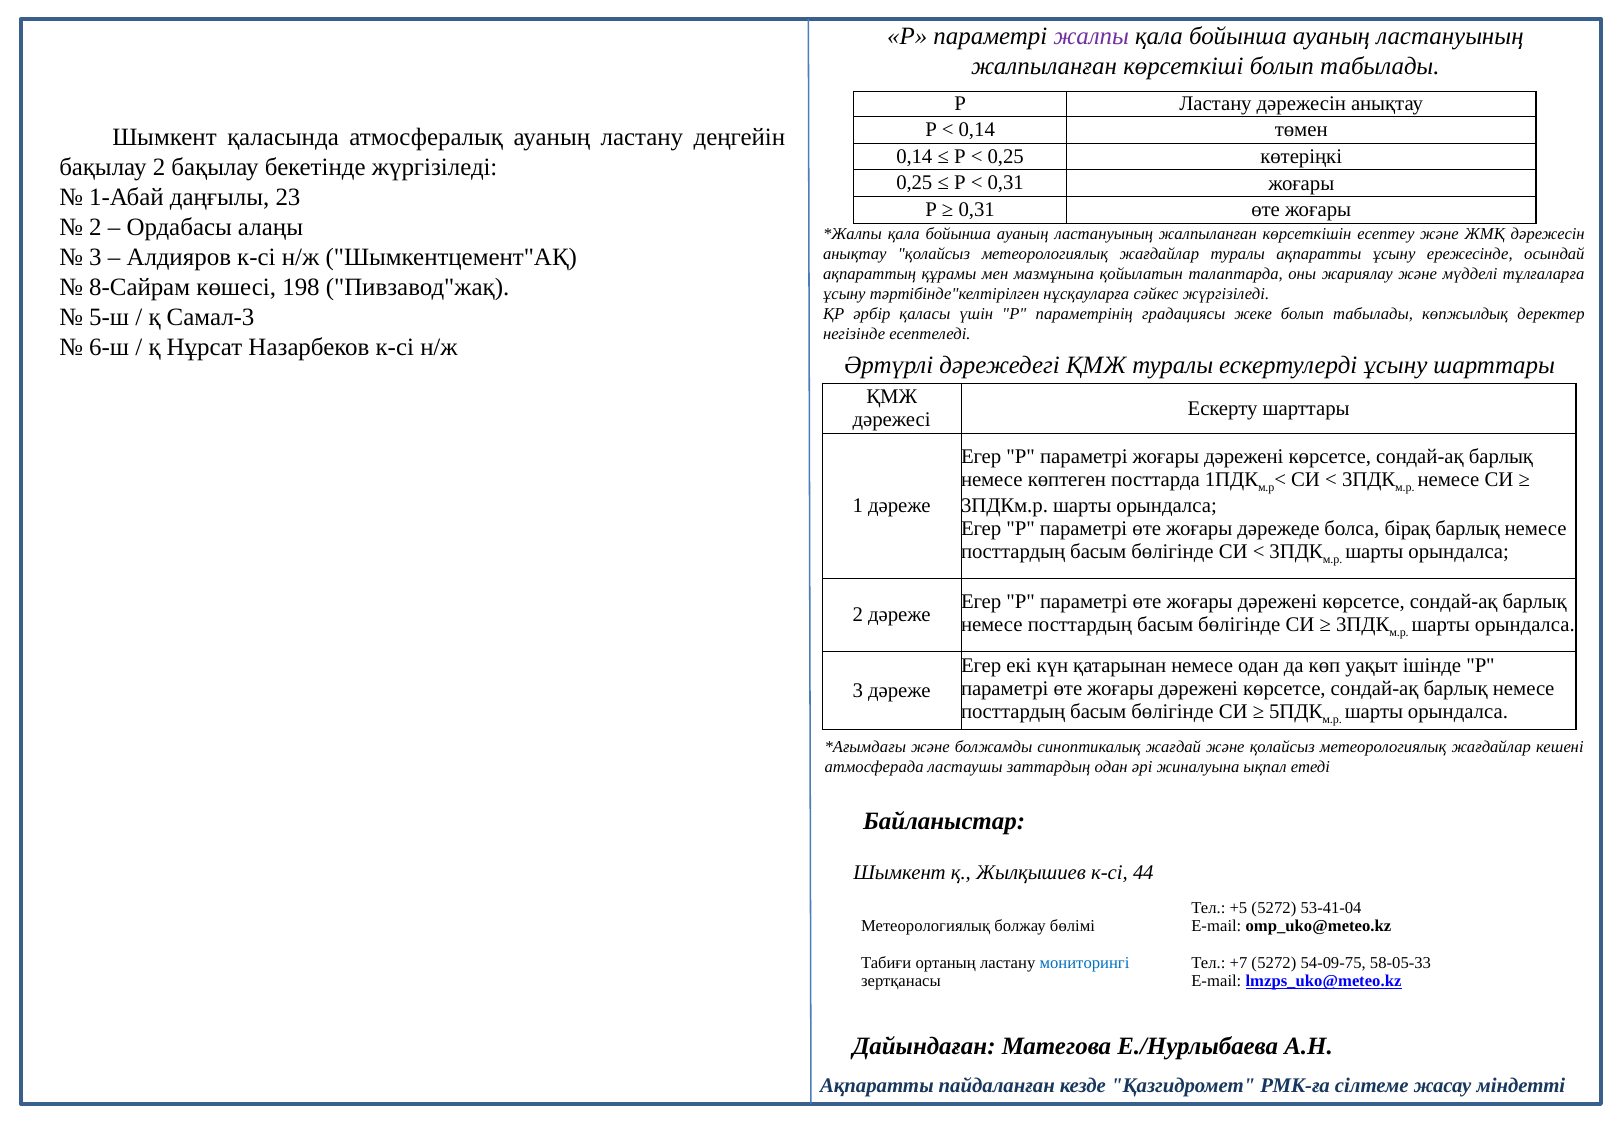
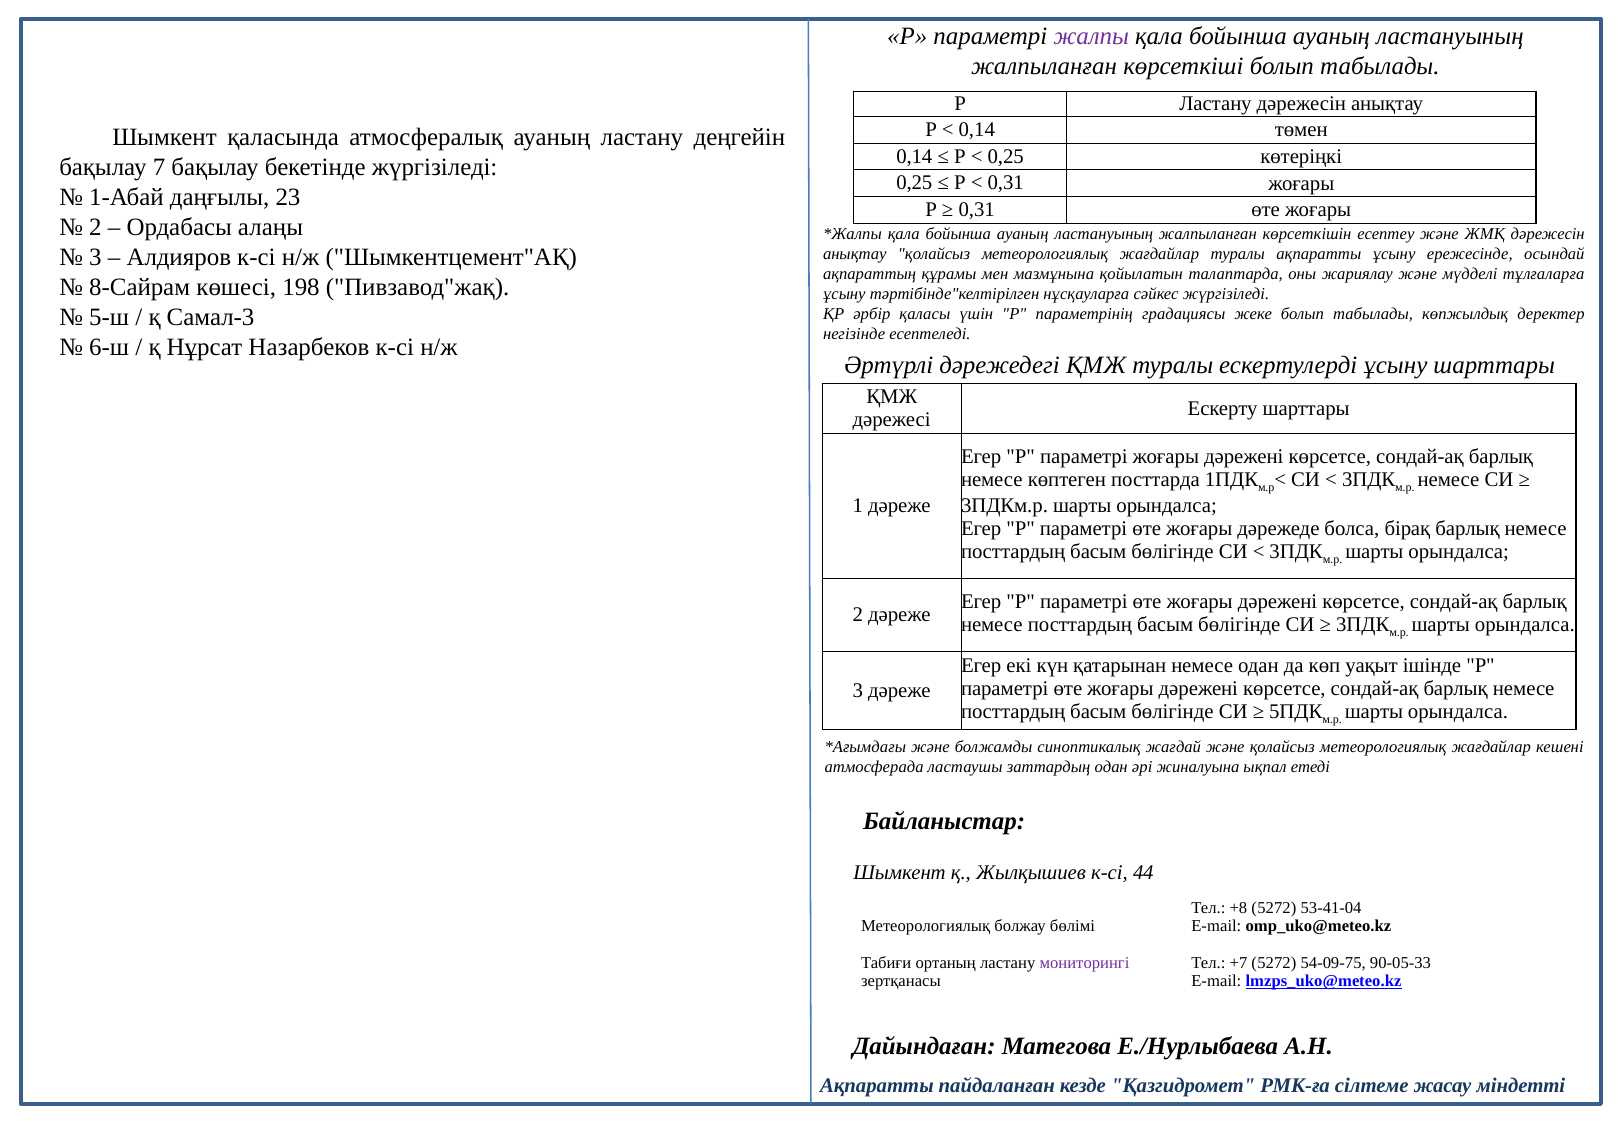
бақылау 2: 2 -> 7 (159, 167)
+5: +5 -> +8 (1238, 908)
мониторингі colour: blue -> purple (1084, 962)
58-05-33: 58-05-33 -> 90-05-33 (1400, 962)
